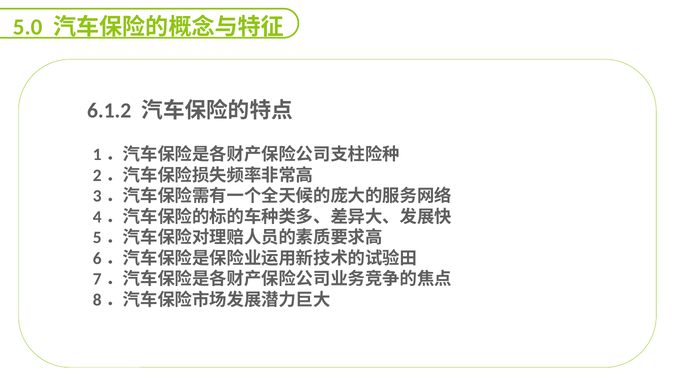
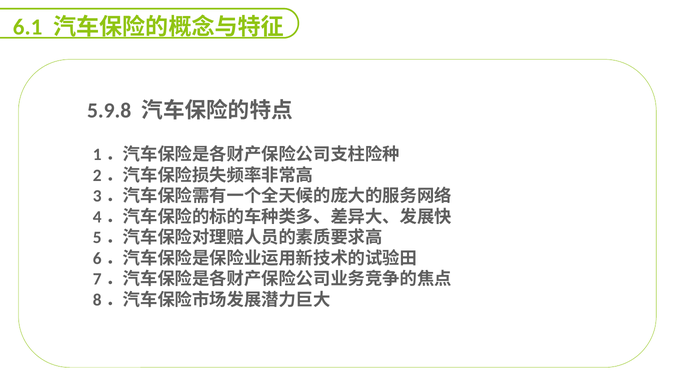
5.0: 5.0 -> 6.1 (28, 27)
6.1.2: 6.1.2 -> 5.9.8 (109, 111)
